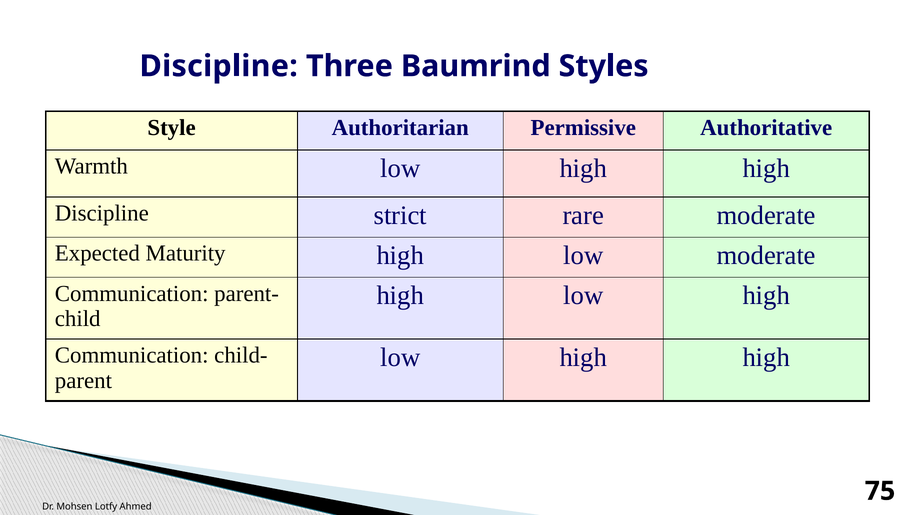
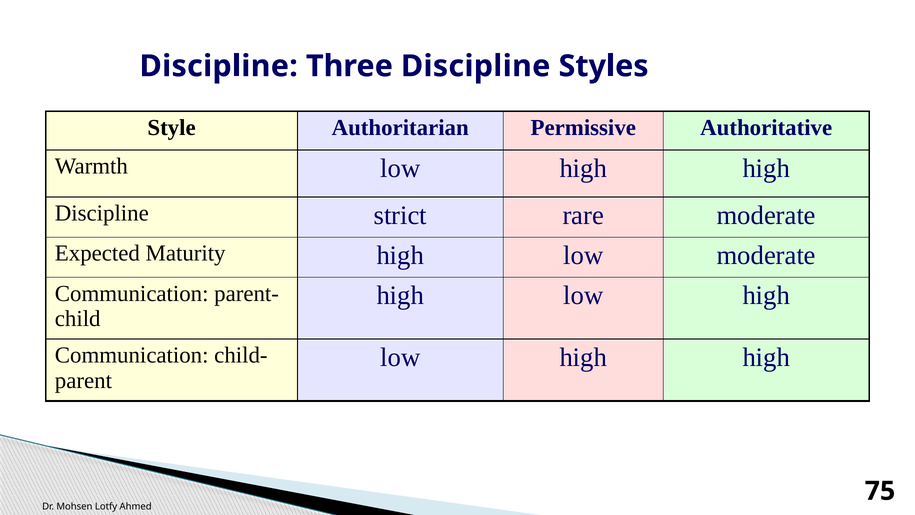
Three Baumrind: Baumrind -> Discipline (476, 66)
